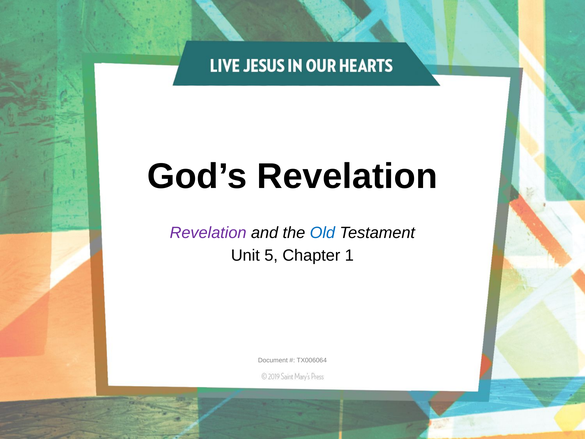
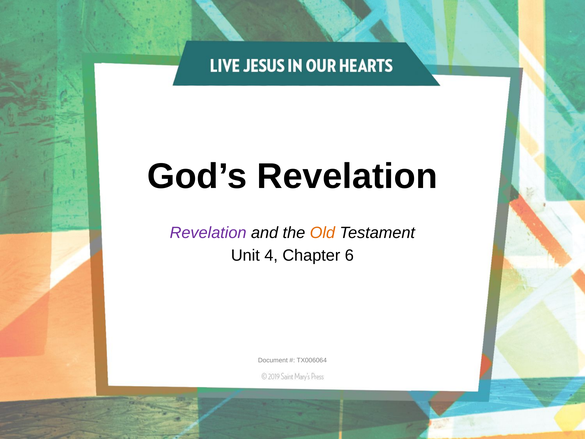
Old colour: blue -> orange (322, 233)
5: 5 -> 4 (271, 255)
1: 1 -> 6 (349, 255)
